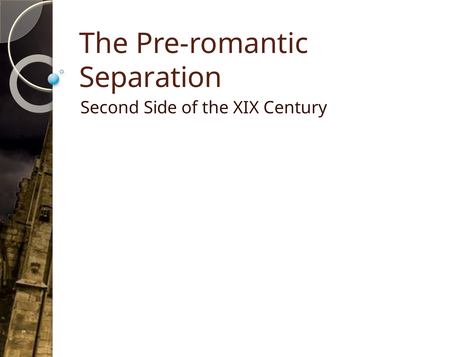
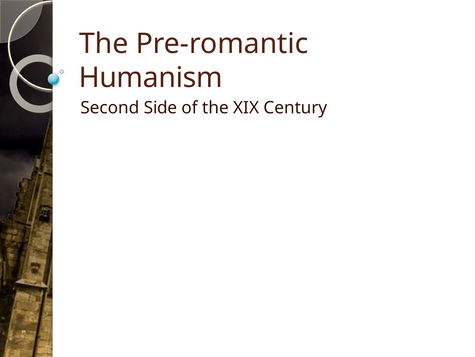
Separation: Separation -> Humanism (151, 78)
